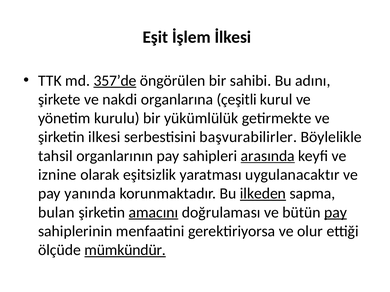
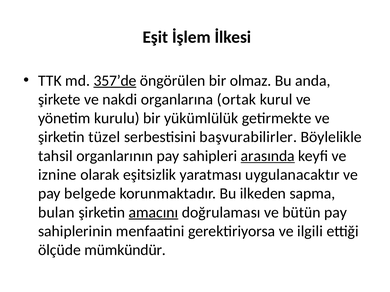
sahibi: sahibi -> olmaz (251, 81)
adını: adını -> anda (313, 81)
çeşitli: çeşitli -> ortak (237, 100)
ilkesi: ilkesi -> tüzel (104, 137)
yanında: yanında -> belgede (90, 194)
ilkeden underline: present -> none (263, 194)
pay underline: present -> none (336, 213)
olur: olur -> ilgili (310, 232)
mümkündür underline: present -> none (125, 250)
